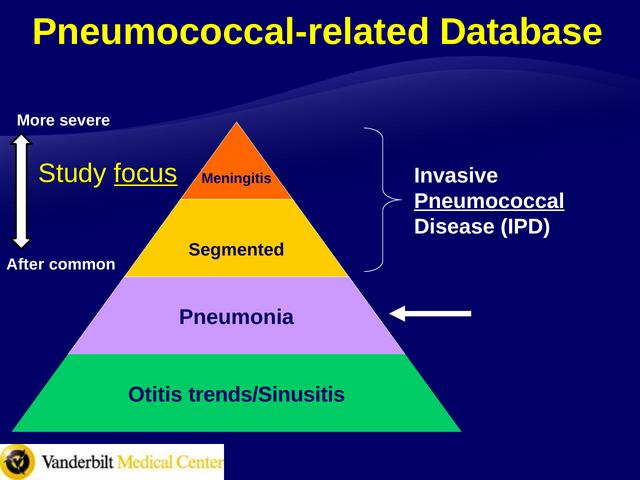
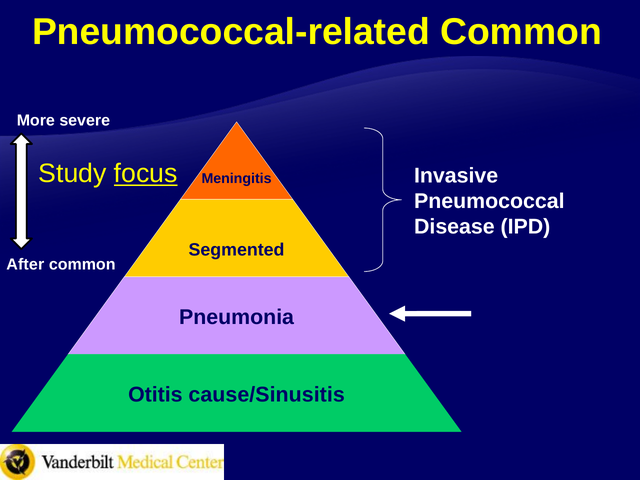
Pneumococcal-related Database: Database -> Common (521, 32)
Pneumococcal underline: present -> none (489, 201)
trends/Sinusitis: trends/Sinusitis -> cause/Sinusitis (267, 394)
